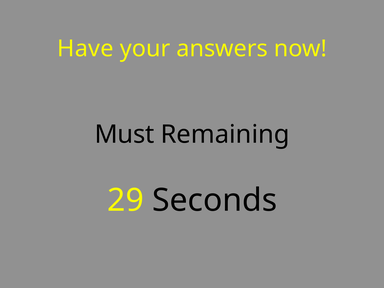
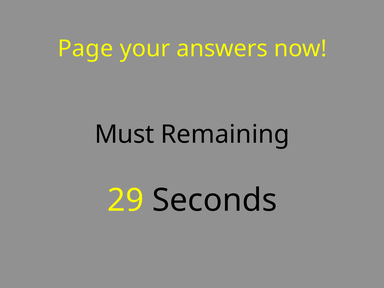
Have: Have -> Page (85, 49)
